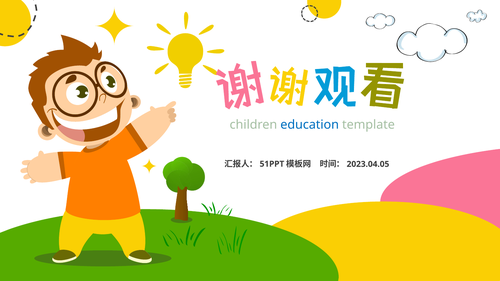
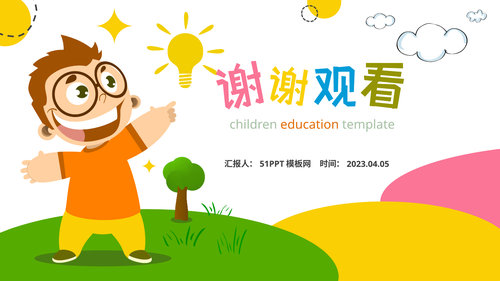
education colour: blue -> orange (310, 125)
